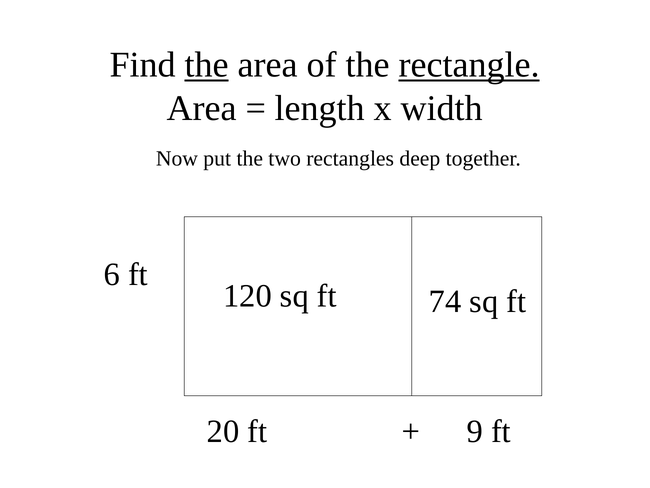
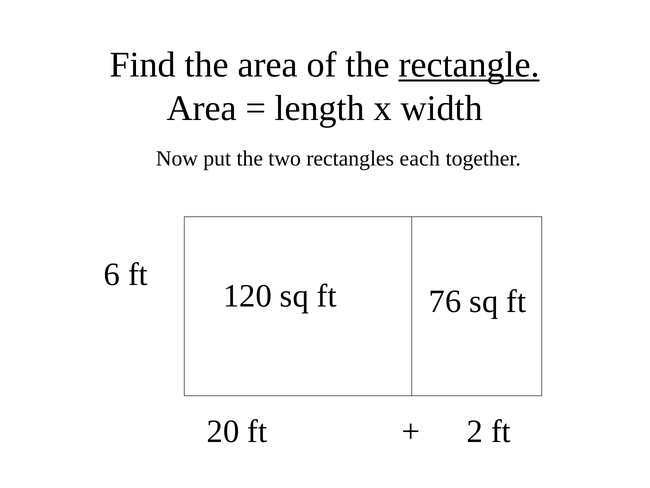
the underline: present -> none (207, 65)
deep: deep -> each (420, 159)
74: 74 -> 76 (445, 301)
9: 9 -> 2 (475, 431)
